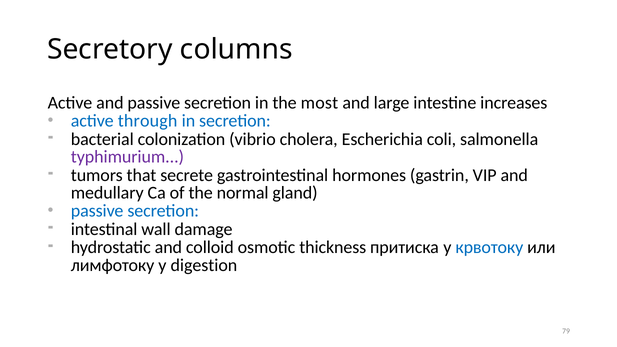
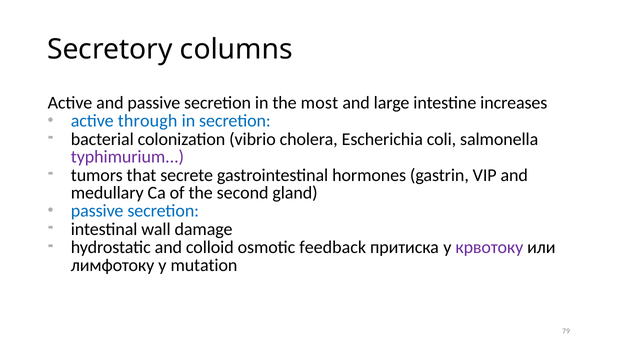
normal: normal -> second (243, 193)
thickness: thickness -> feedback (333, 248)
крвотоку colour: blue -> purple (489, 248)
digestion: digestion -> mutation (204, 265)
